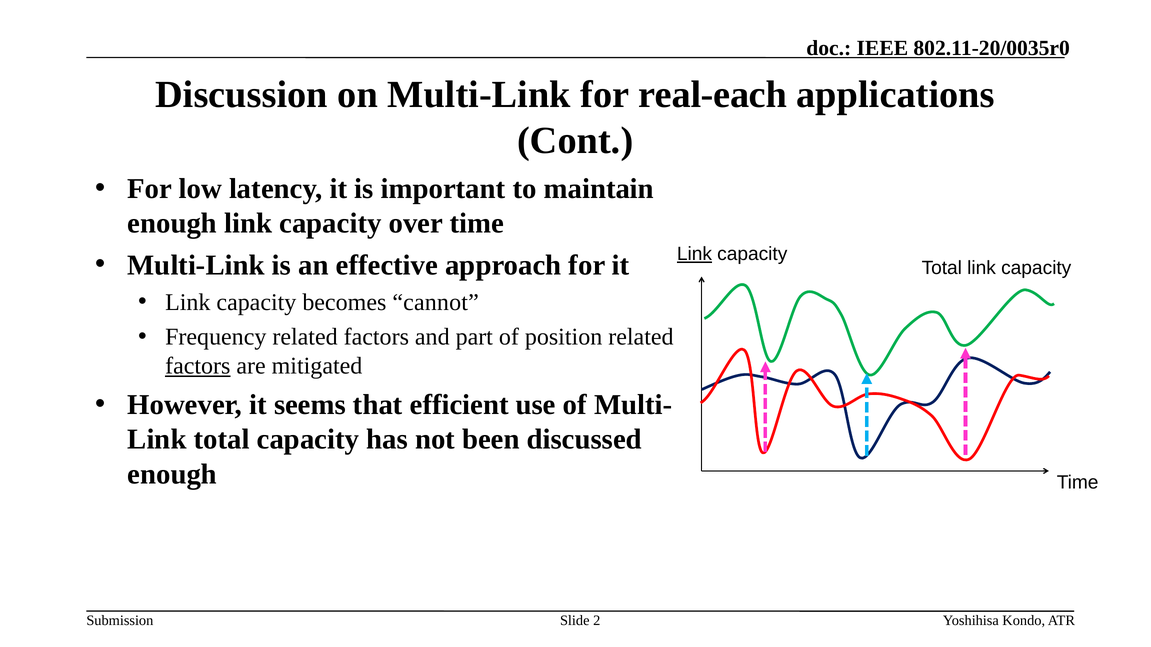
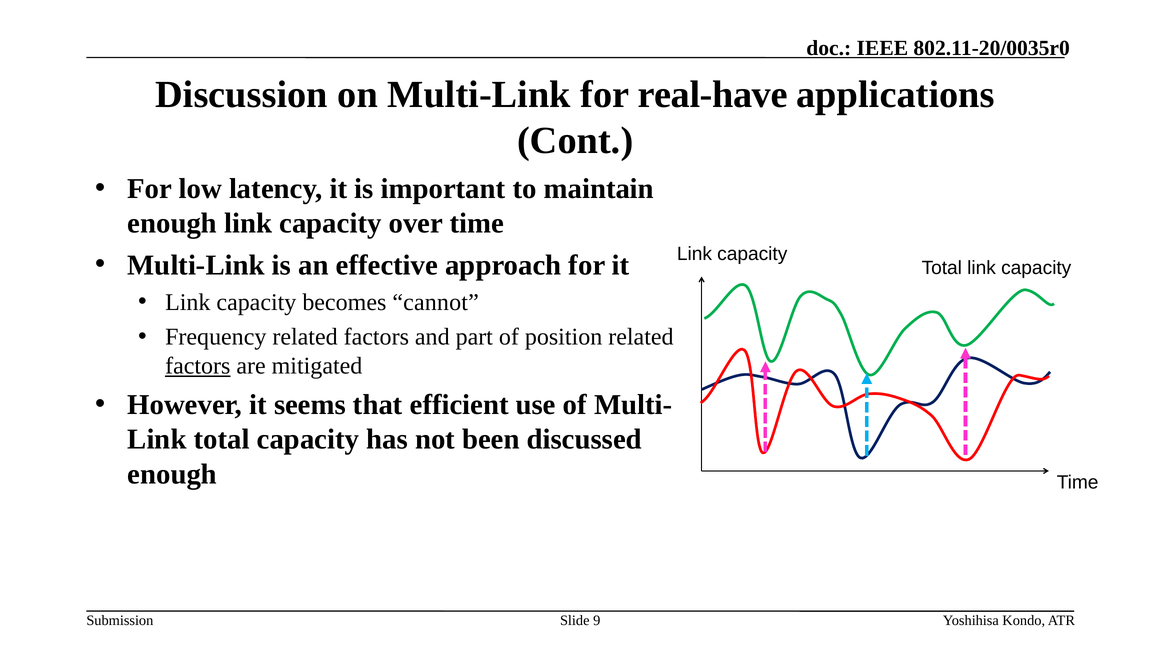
real-each: real-each -> real-have (713, 95)
Link underline: present -> none (694, 254)
2: 2 -> 9 (597, 621)
